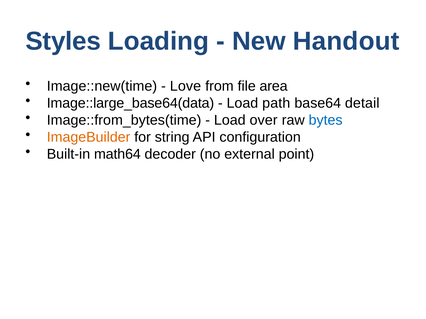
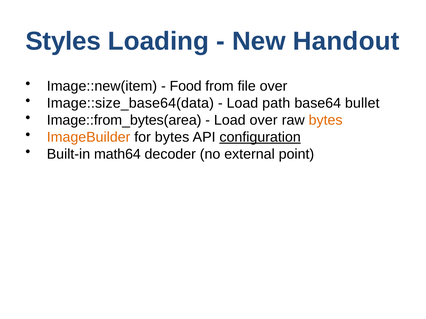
Image::new(time: Image::new(time -> Image::new(item (102, 86)
Love: Love -> Food (186, 86)
file area: area -> over (274, 86)
Image::large_base64(data: Image::large_base64(data -> Image::size_base64(data (130, 103)
detail: detail -> bullet (362, 103)
Image::from_bytes(time: Image::from_bytes(time -> Image::from_bytes(area (124, 120)
bytes colour: blue -> orange (326, 120)
for string: string -> bytes (172, 137)
configuration underline: none -> present (260, 137)
